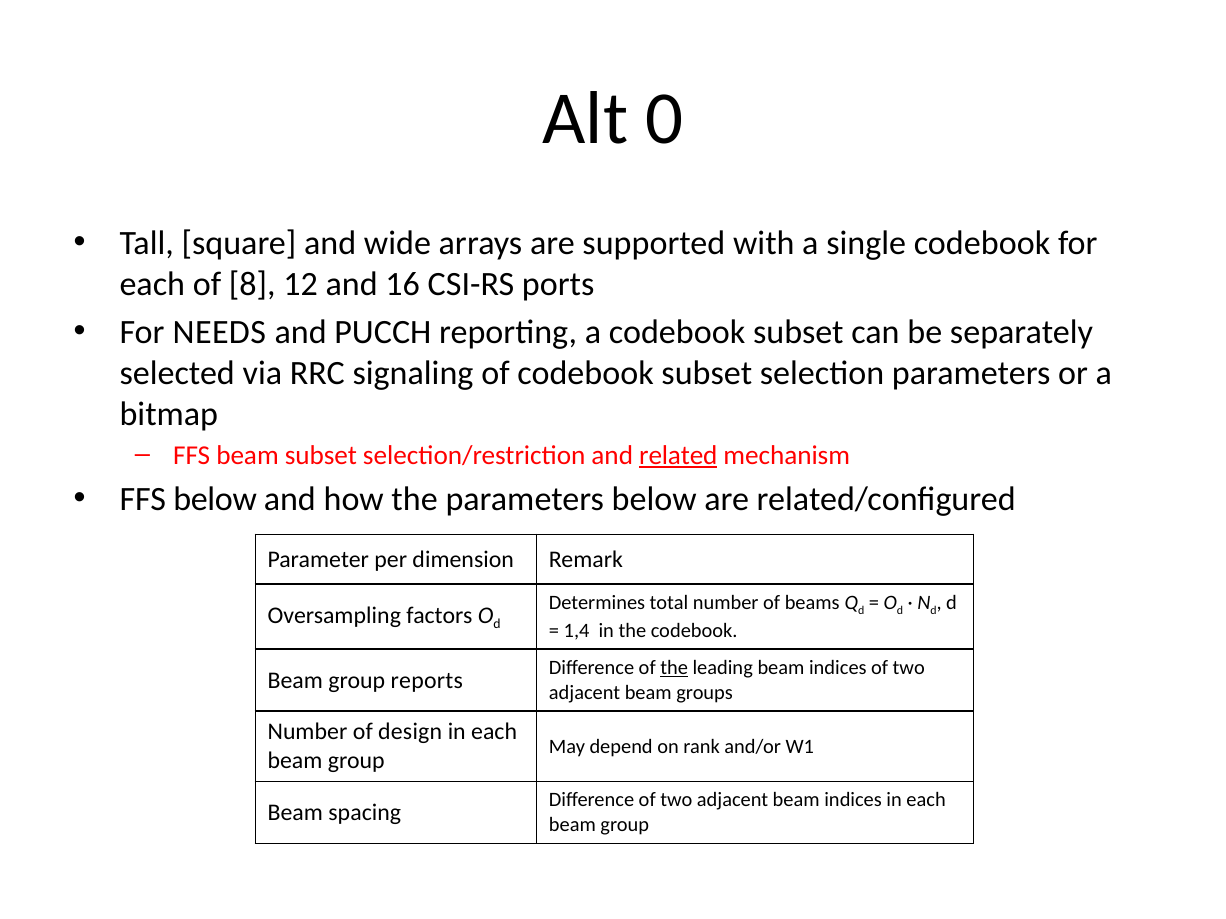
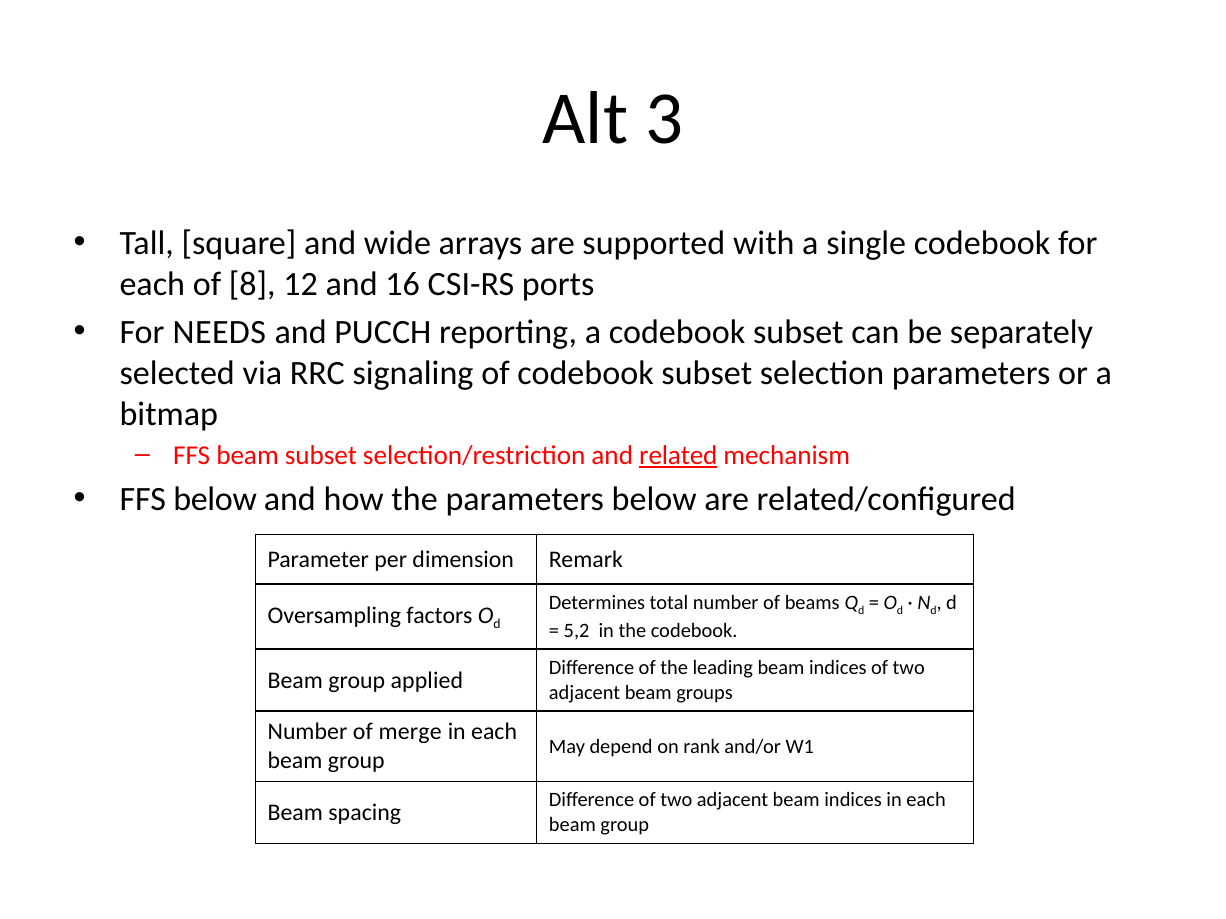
0: 0 -> 3 (664, 119)
1,4: 1,4 -> 5,2 (577, 631)
the underline: present -> none (674, 668)
reports: reports -> applied (427, 681)
design: design -> merge (410, 732)
